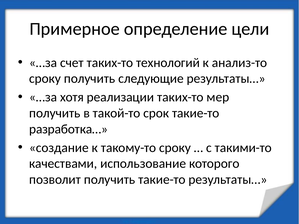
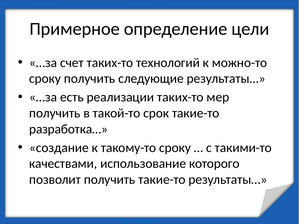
анализ-то: анализ-то -> можно-то (240, 63)
хотя: хотя -> есть (72, 97)
